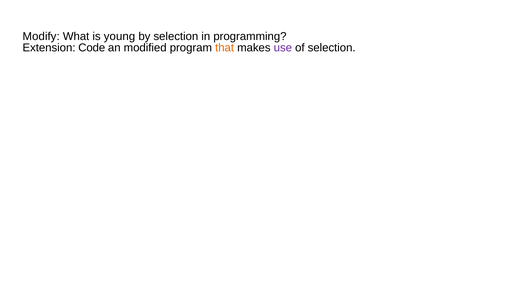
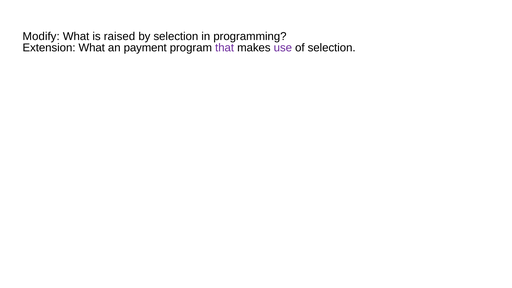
young: young -> raised (119, 37)
Extension Code: Code -> What (92, 48)
modified: modified -> payment (145, 48)
that colour: orange -> purple (225, 48)
